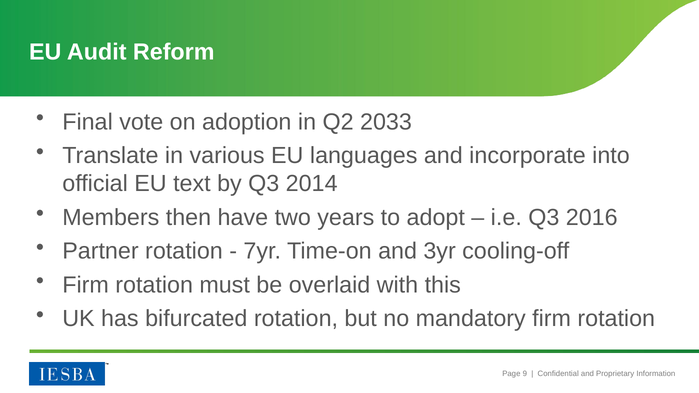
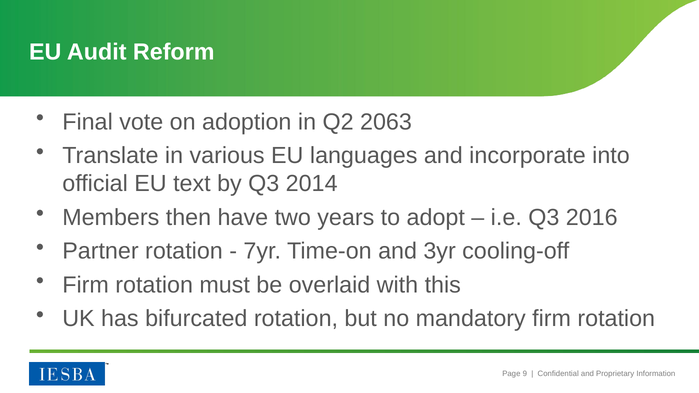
2033: 2033 -> 2063 (386, 122)
